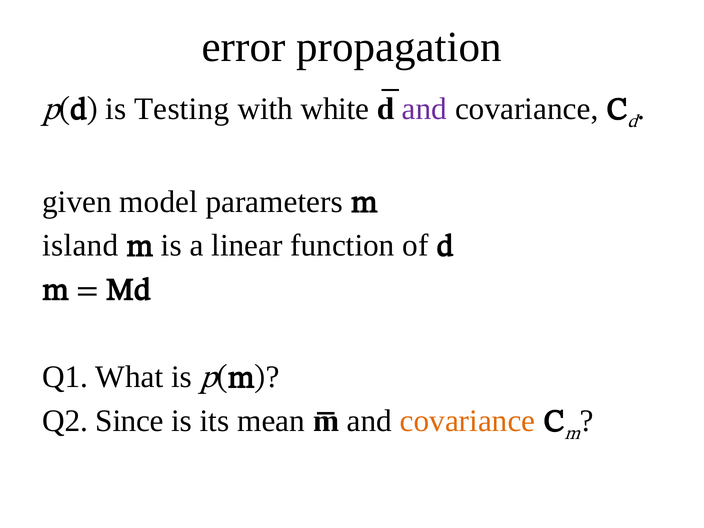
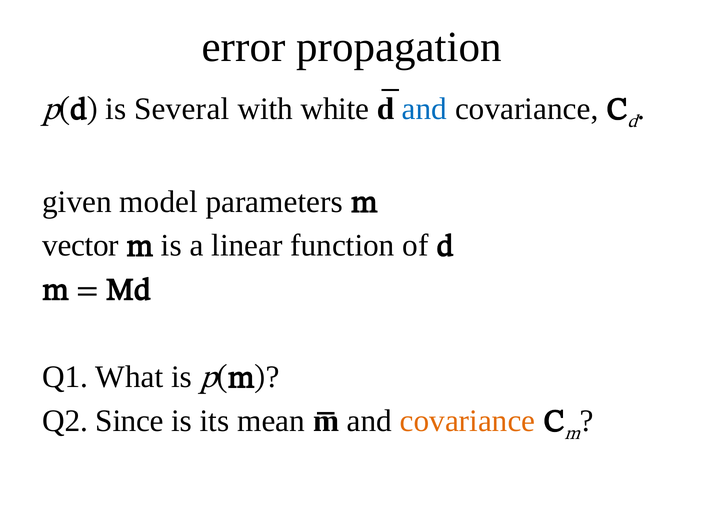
Testing: Testing -> Several (182, 109)
and colour: purple -> blue (425, 109)
island: island -> vector (81, 246)
